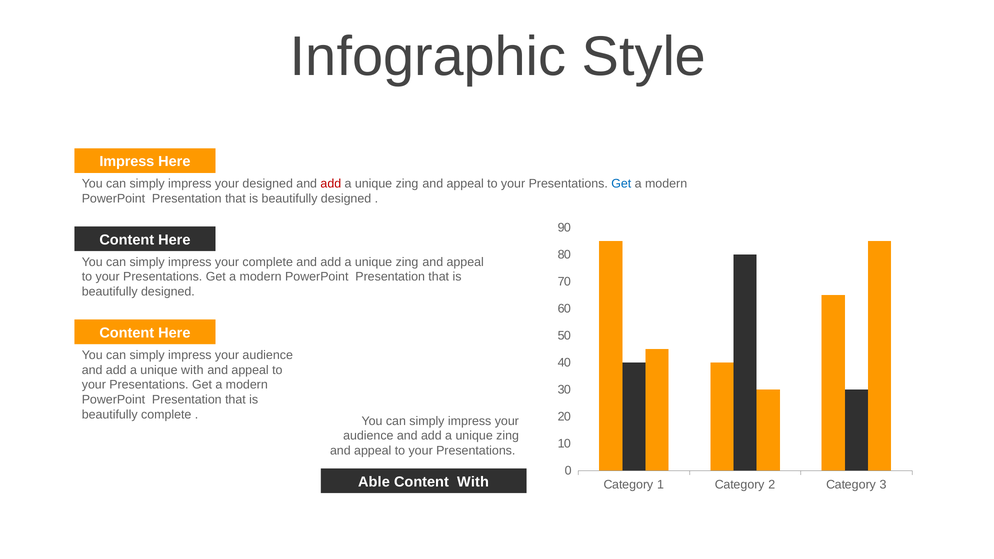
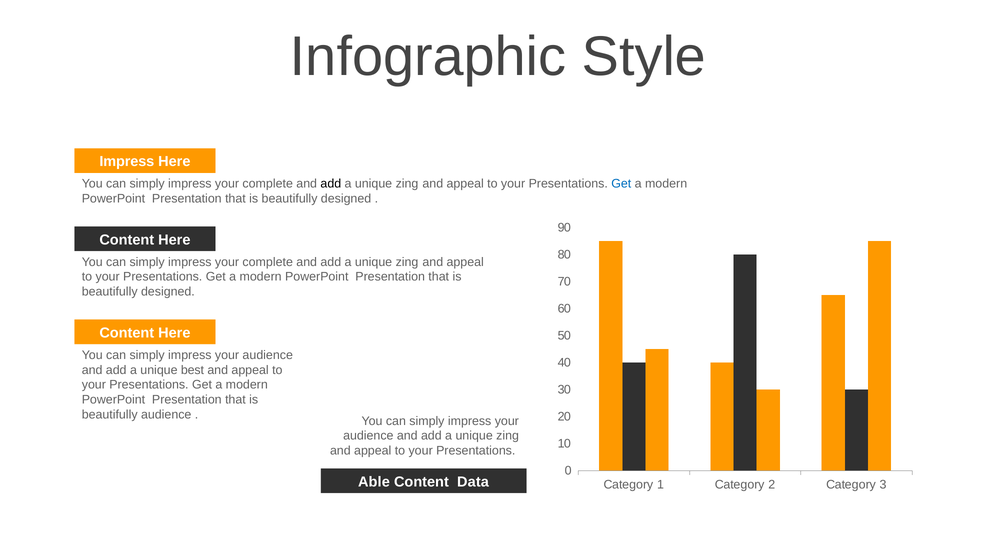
designed: designed -> complete (268, 184)
add colour: red -> black (331, 184)
unique with: with -> best (192, 370)
beautifully complete: complete -> audience (166, 415)
Content With: With -> Data (473, 482)
